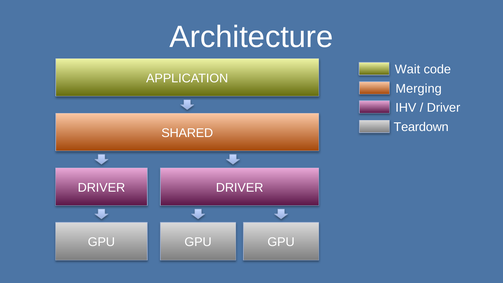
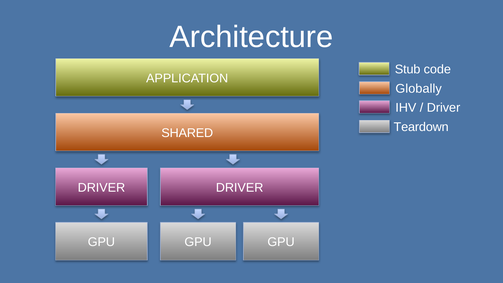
Wait: Wait -> Stub (408, 69)
Merging: Merging -> Globally (419, 89)
